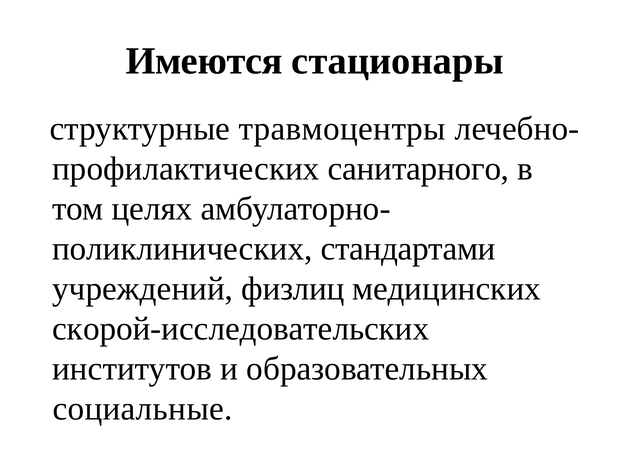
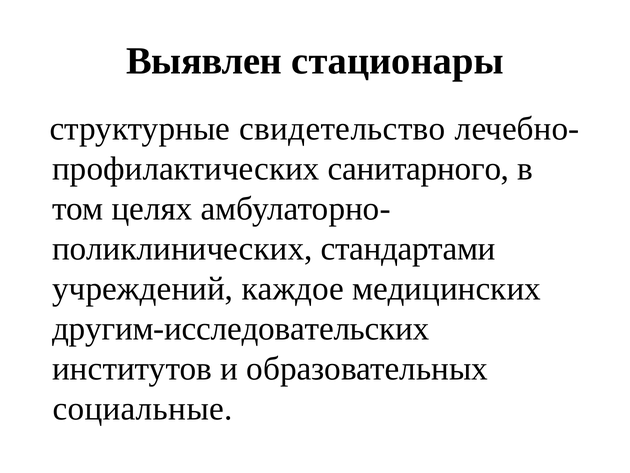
Имеются: Имеются -> Выявлен (204, 61)
травмоцентры: травмоцентры -> свидетельство (342, 129)
физлиц: физлиц -> каждое (293, 288)
скорой-исследовательских: скорой-исследовательских -> другим-исследовательских (241, 328)
